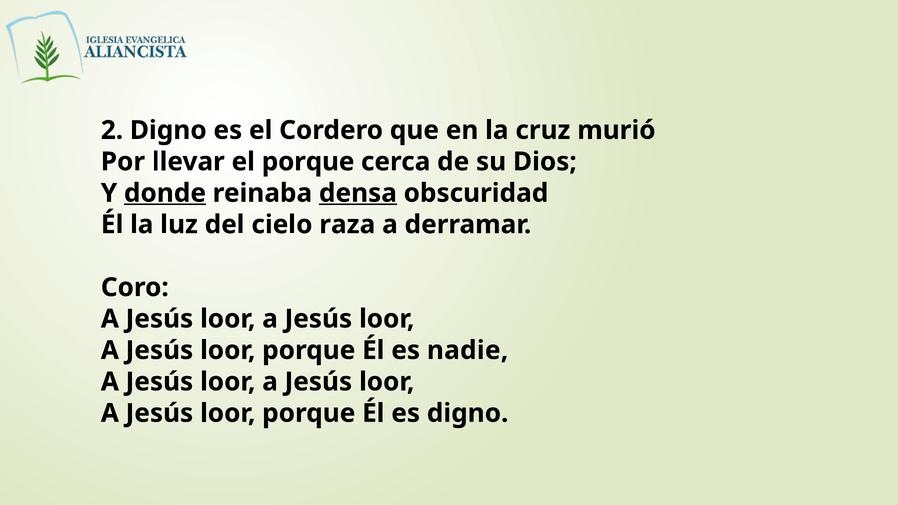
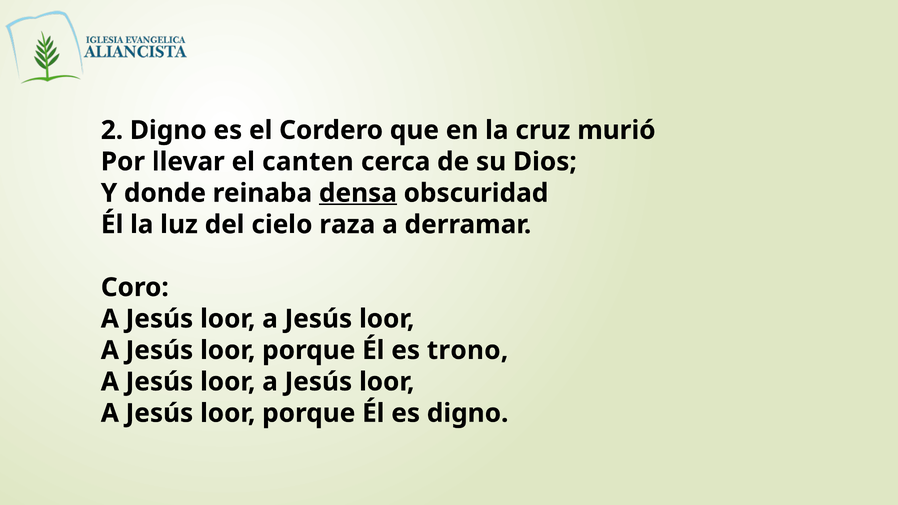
el porque: porque -> canten (308, 162)
donde underline: present -> none (165, 193)
nadie: nadie -> trono (468, 350)
